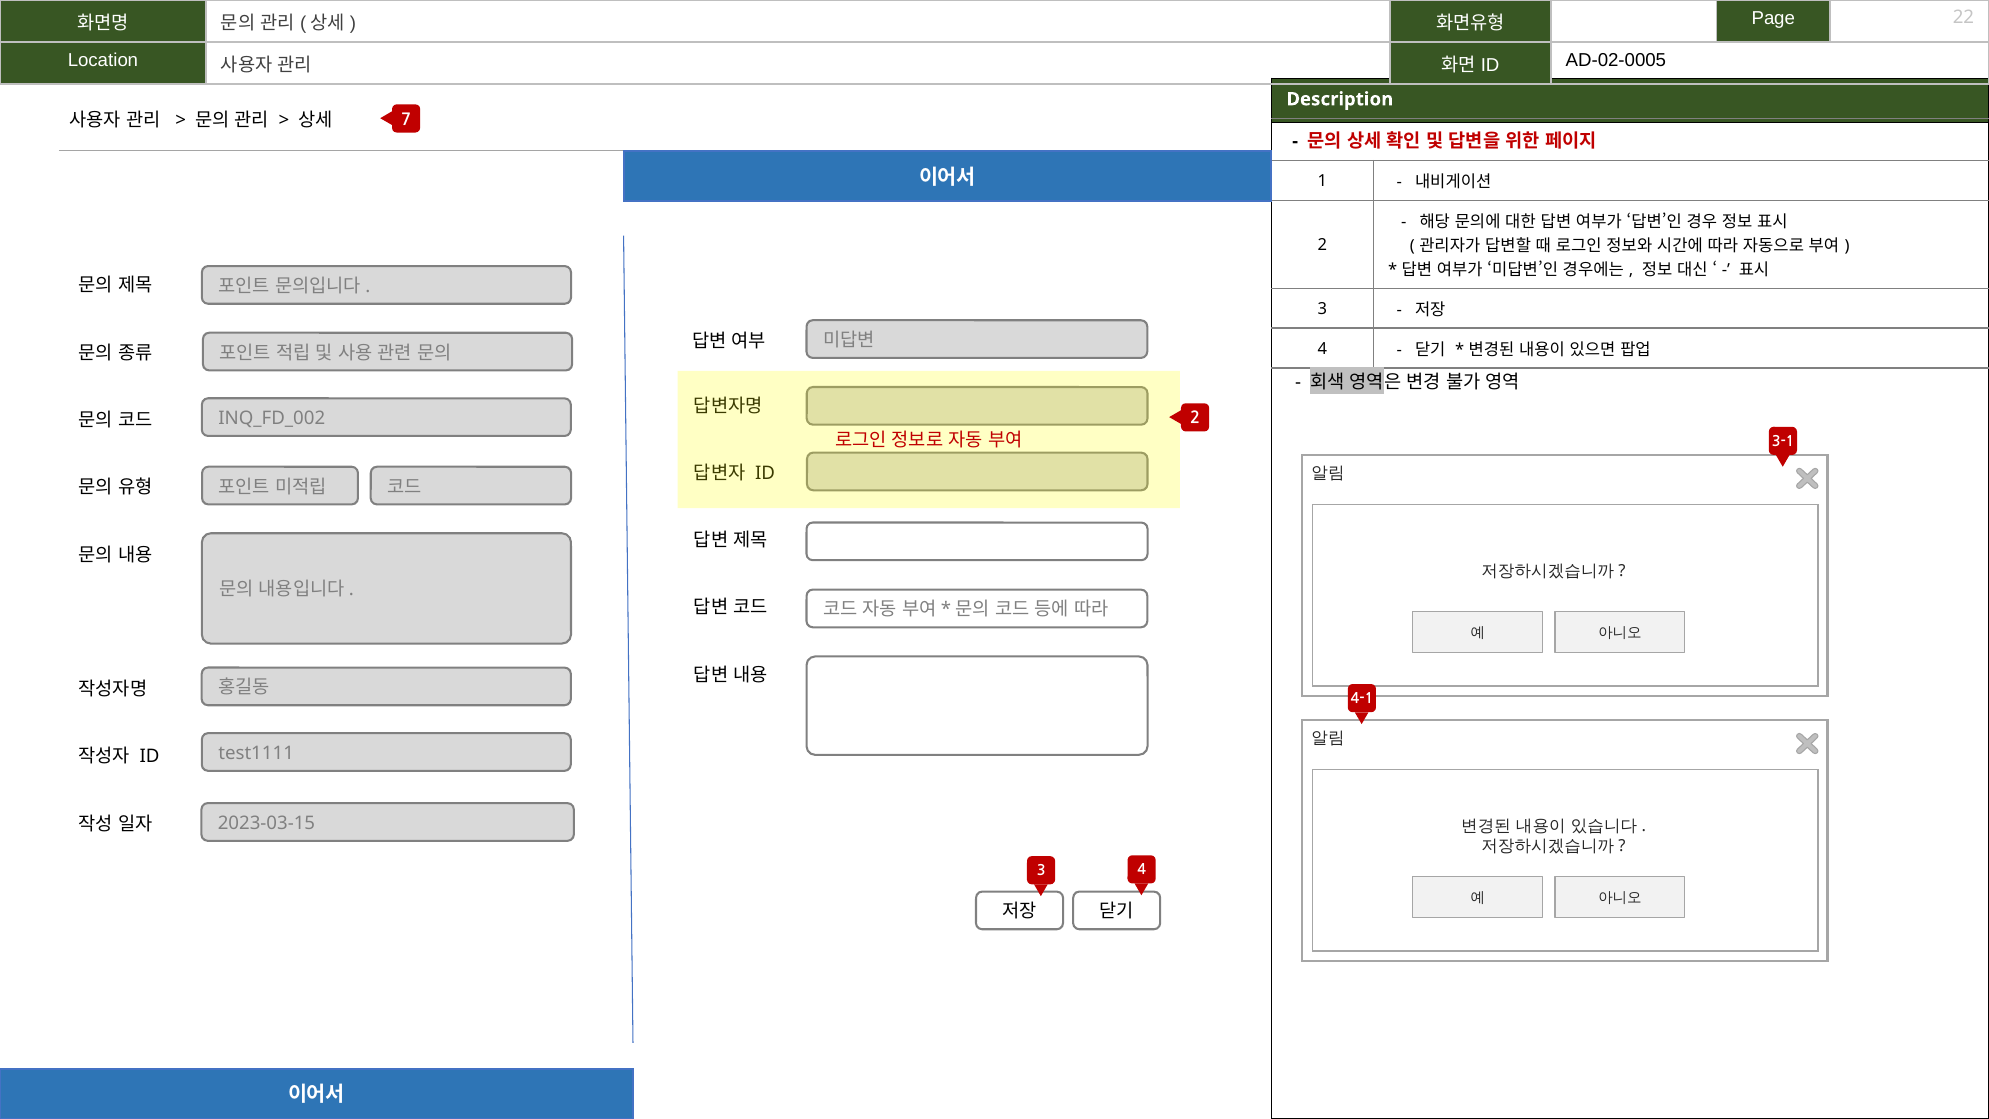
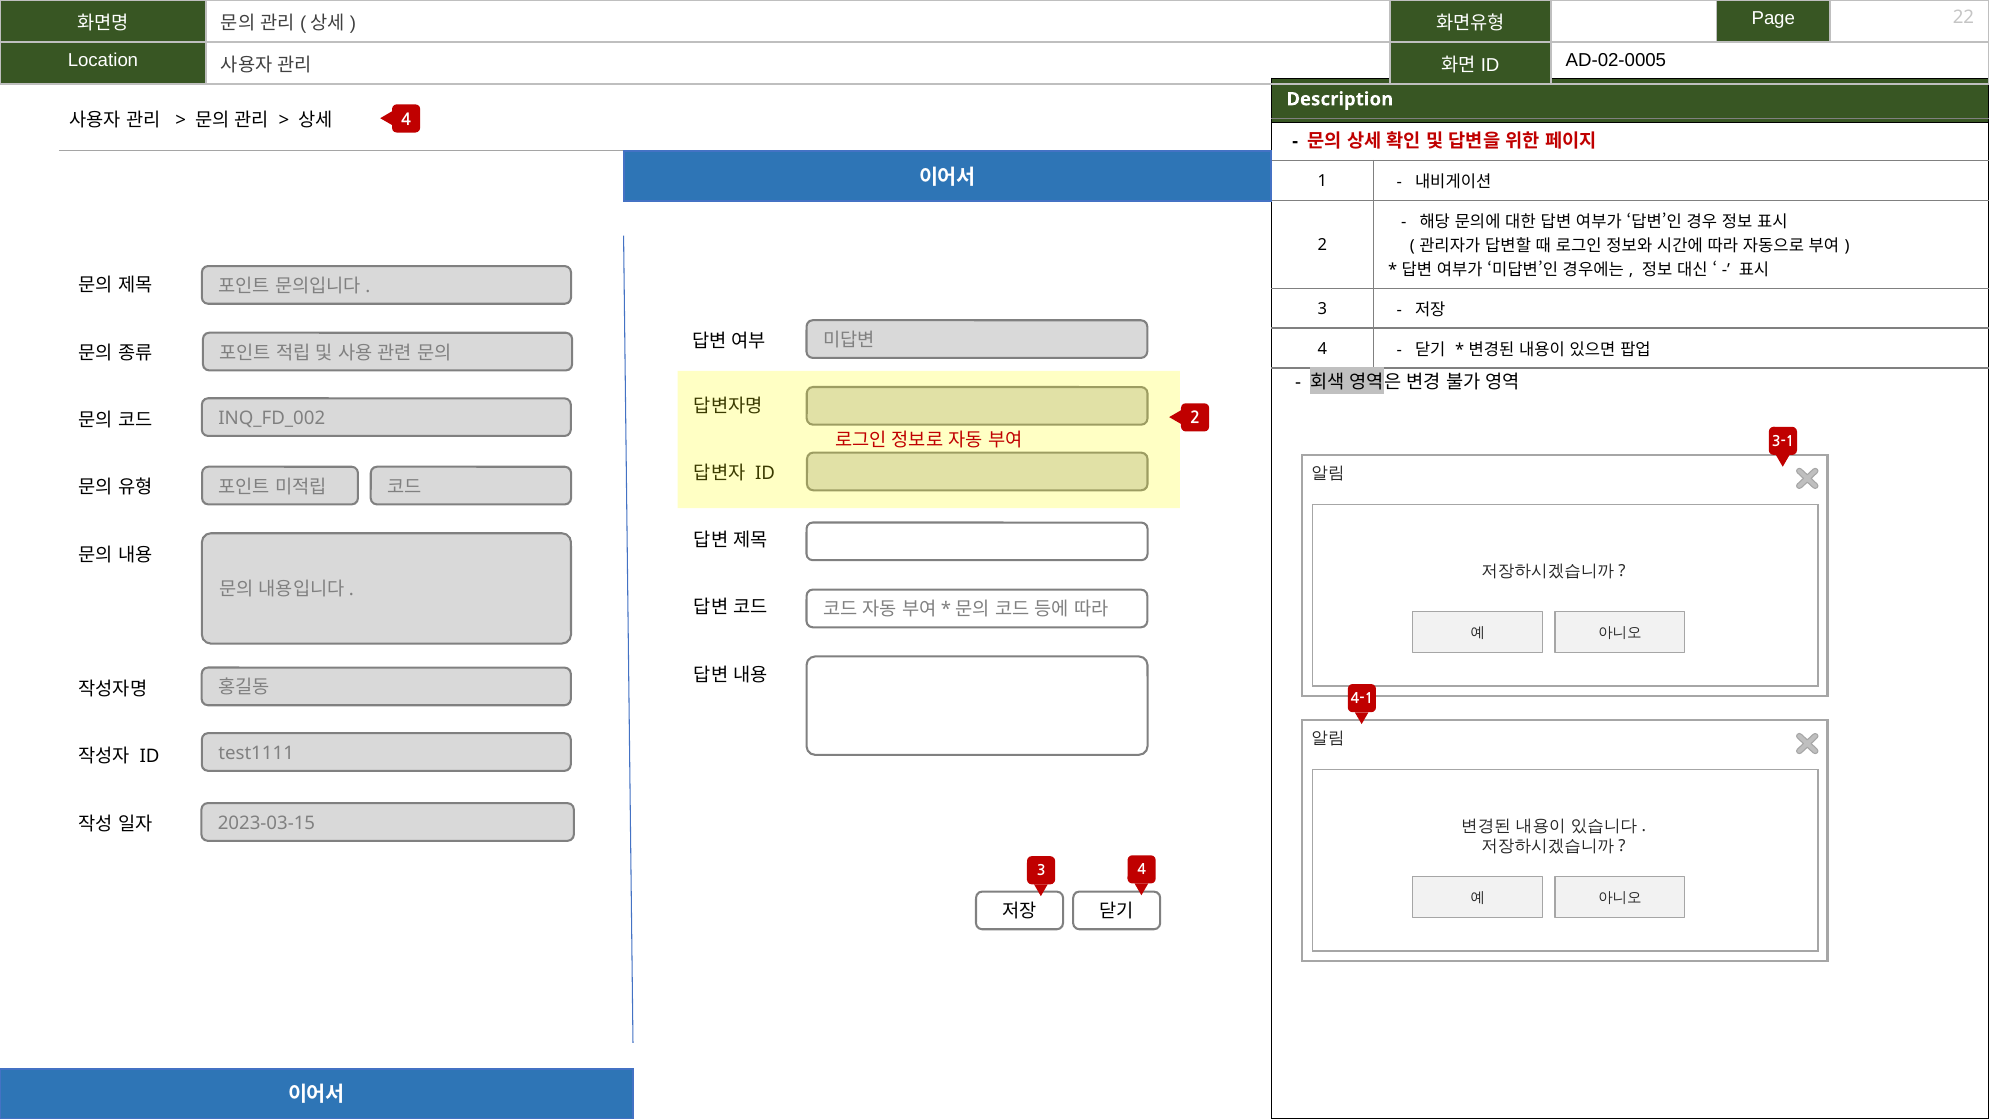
7: 7 -> 4 (406, 120)
